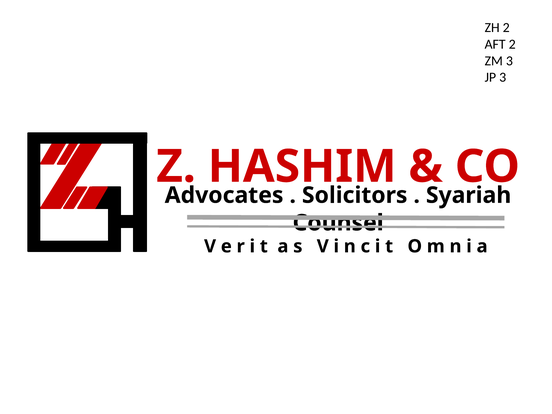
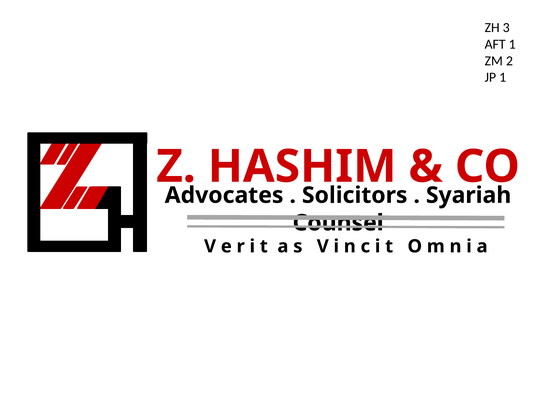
ZH 2: 2 -> 3 (506, 28)
AFT 2: 2 -> 1 (512, 44)
ZM 3: 3 -> 2 (509, 61)
JP 3: 3 -> 1 (503, 77)
